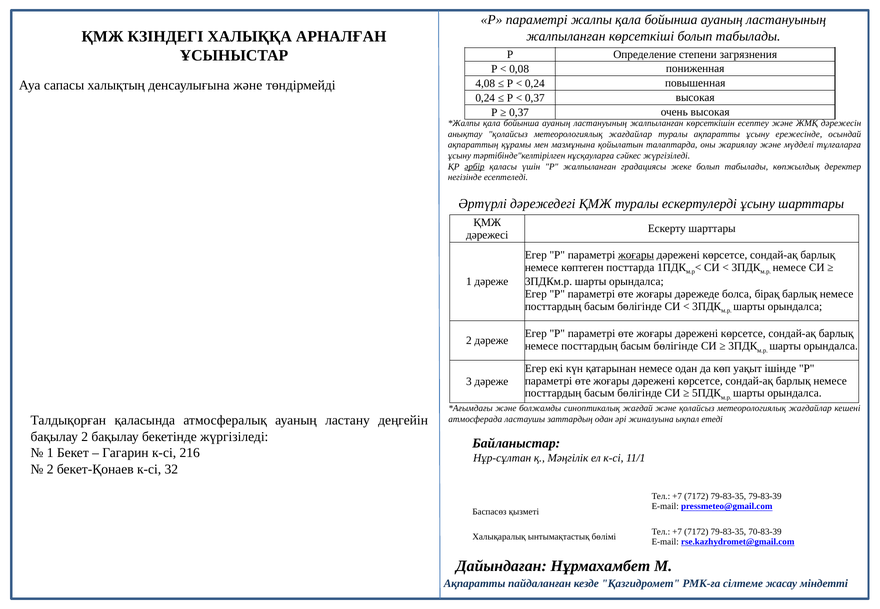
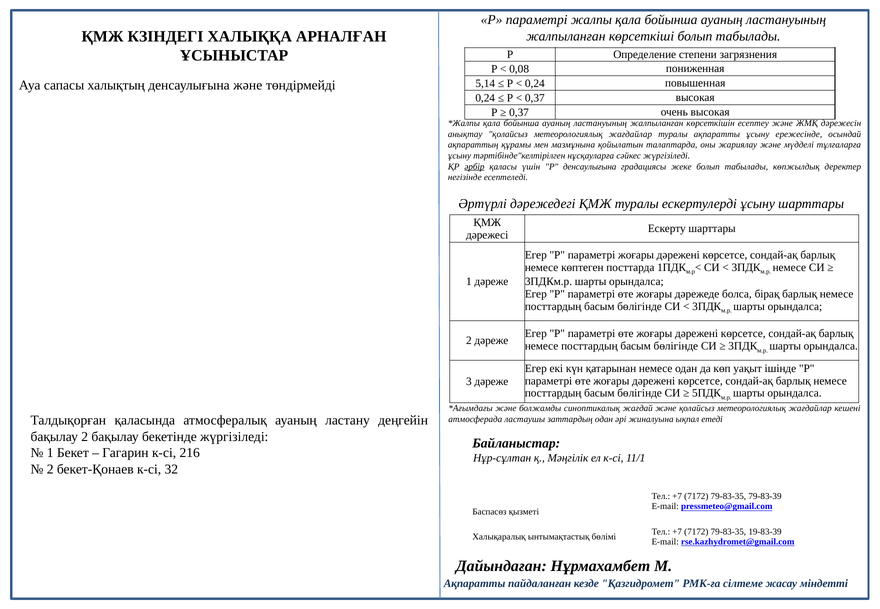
4,08: 4,08 -> 5,14 (485, 83)
Р жалпыланған: жалпыланған -> денсаулығына (590, 167)
жоғары underline: present -> none (636, 255)
70-83-39: 70-83-39 -> 19-83-39 (765, 532)
